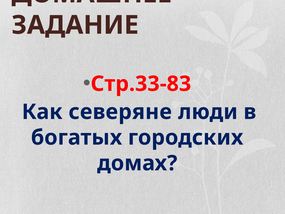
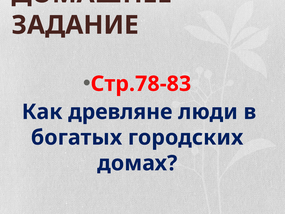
Стр.33-83: Стр.33-83 -> Стр.78-83 (141, 84)
северяне: северяне -> древляне (120, 112)
